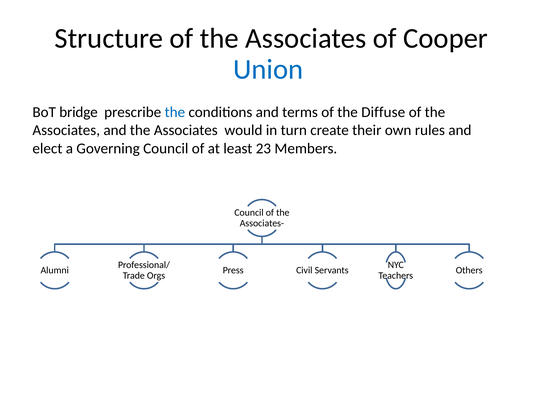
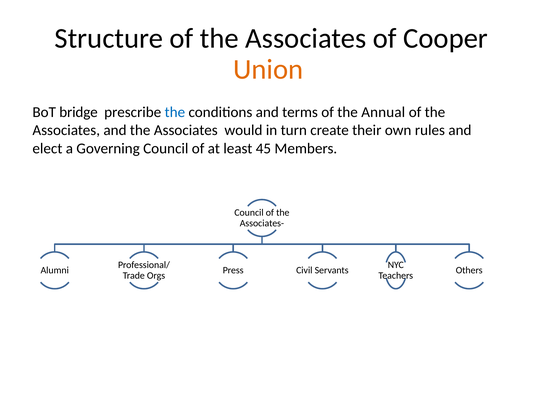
Union colour: blue -> orange (268, 69)
Diffuse: Diffuse -> Annual (383, 112)
23: 23 -> 45 (263, 148)
